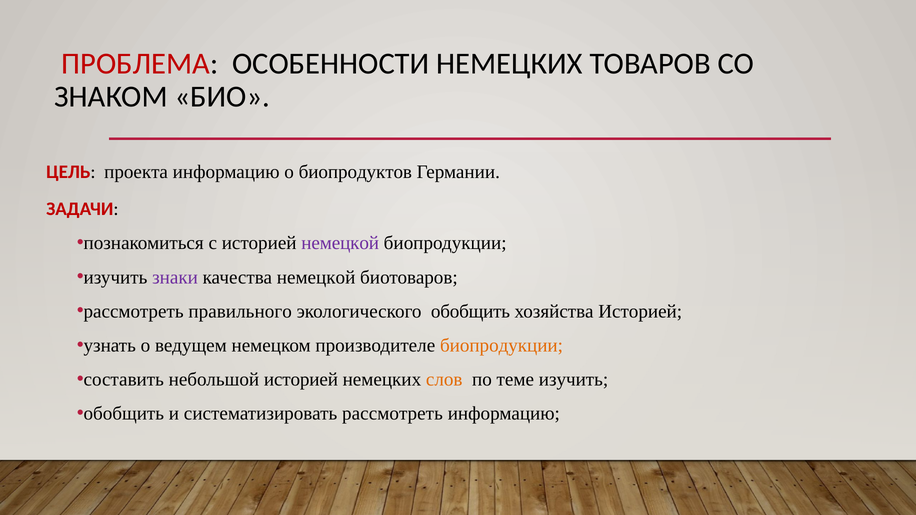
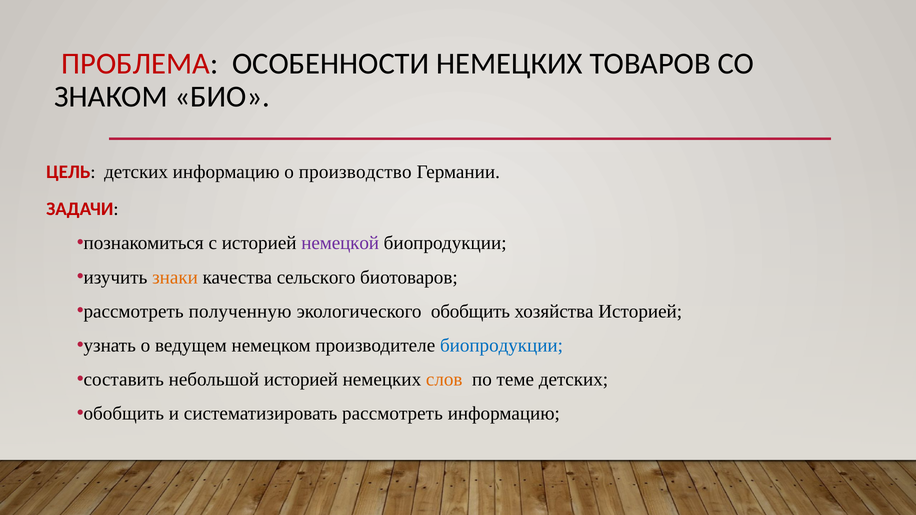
ЦЕЛЬ проекта: проекта -> детских (136, 172)
биопродуктов: биопродуктов -> производство (355, 172)
знаки colour: purple -> orange (175, 277)
качества немецкой: немецкой -> сельского (316, 277)
правильного: правильного -> полученную (240, 311)
биопродукции colour: orange -> blue (501, 345)
теме изучить: изучить -> детских (573, 380)
